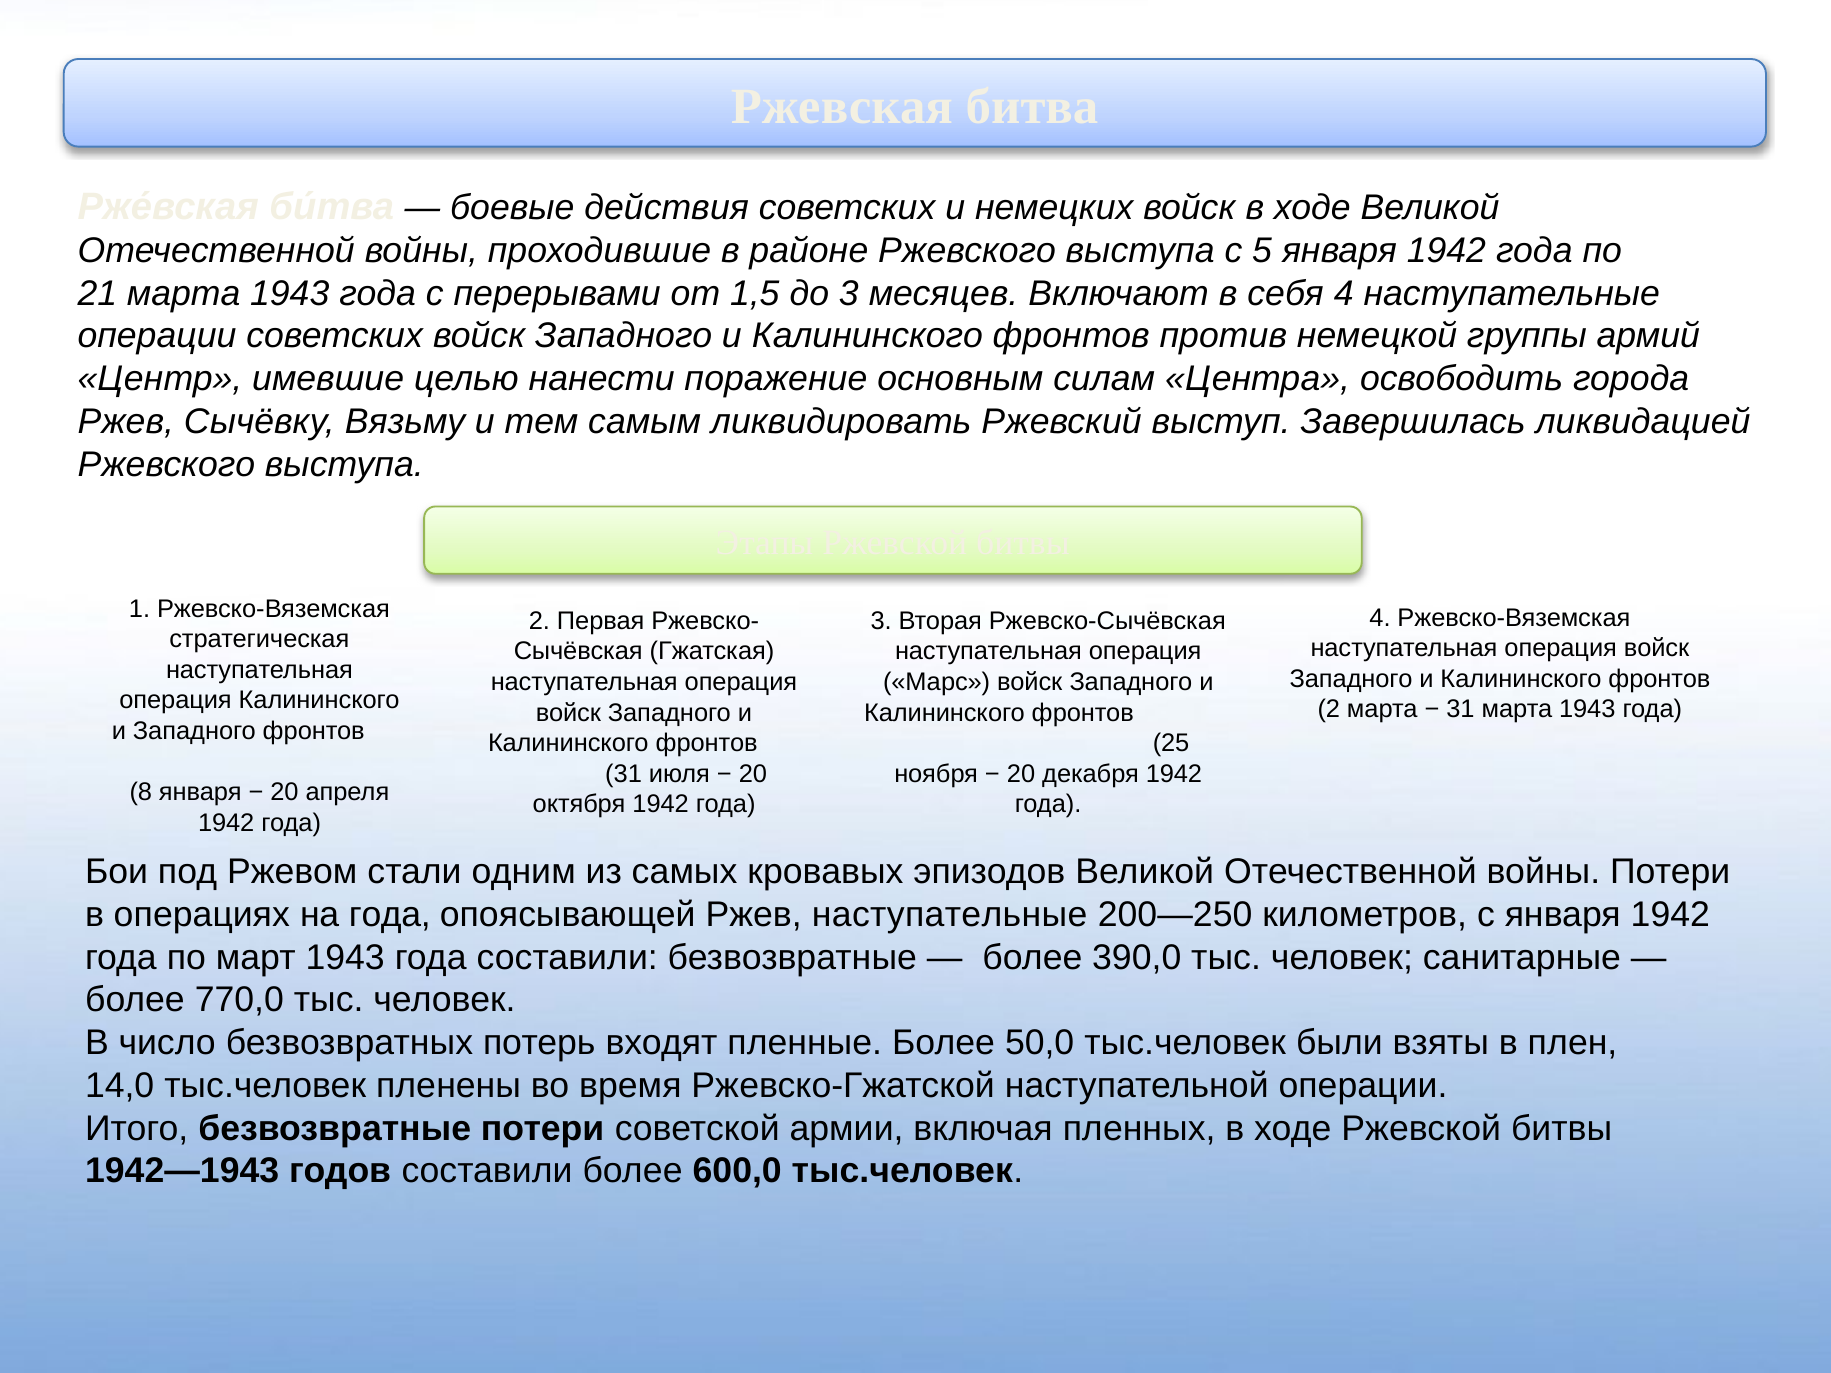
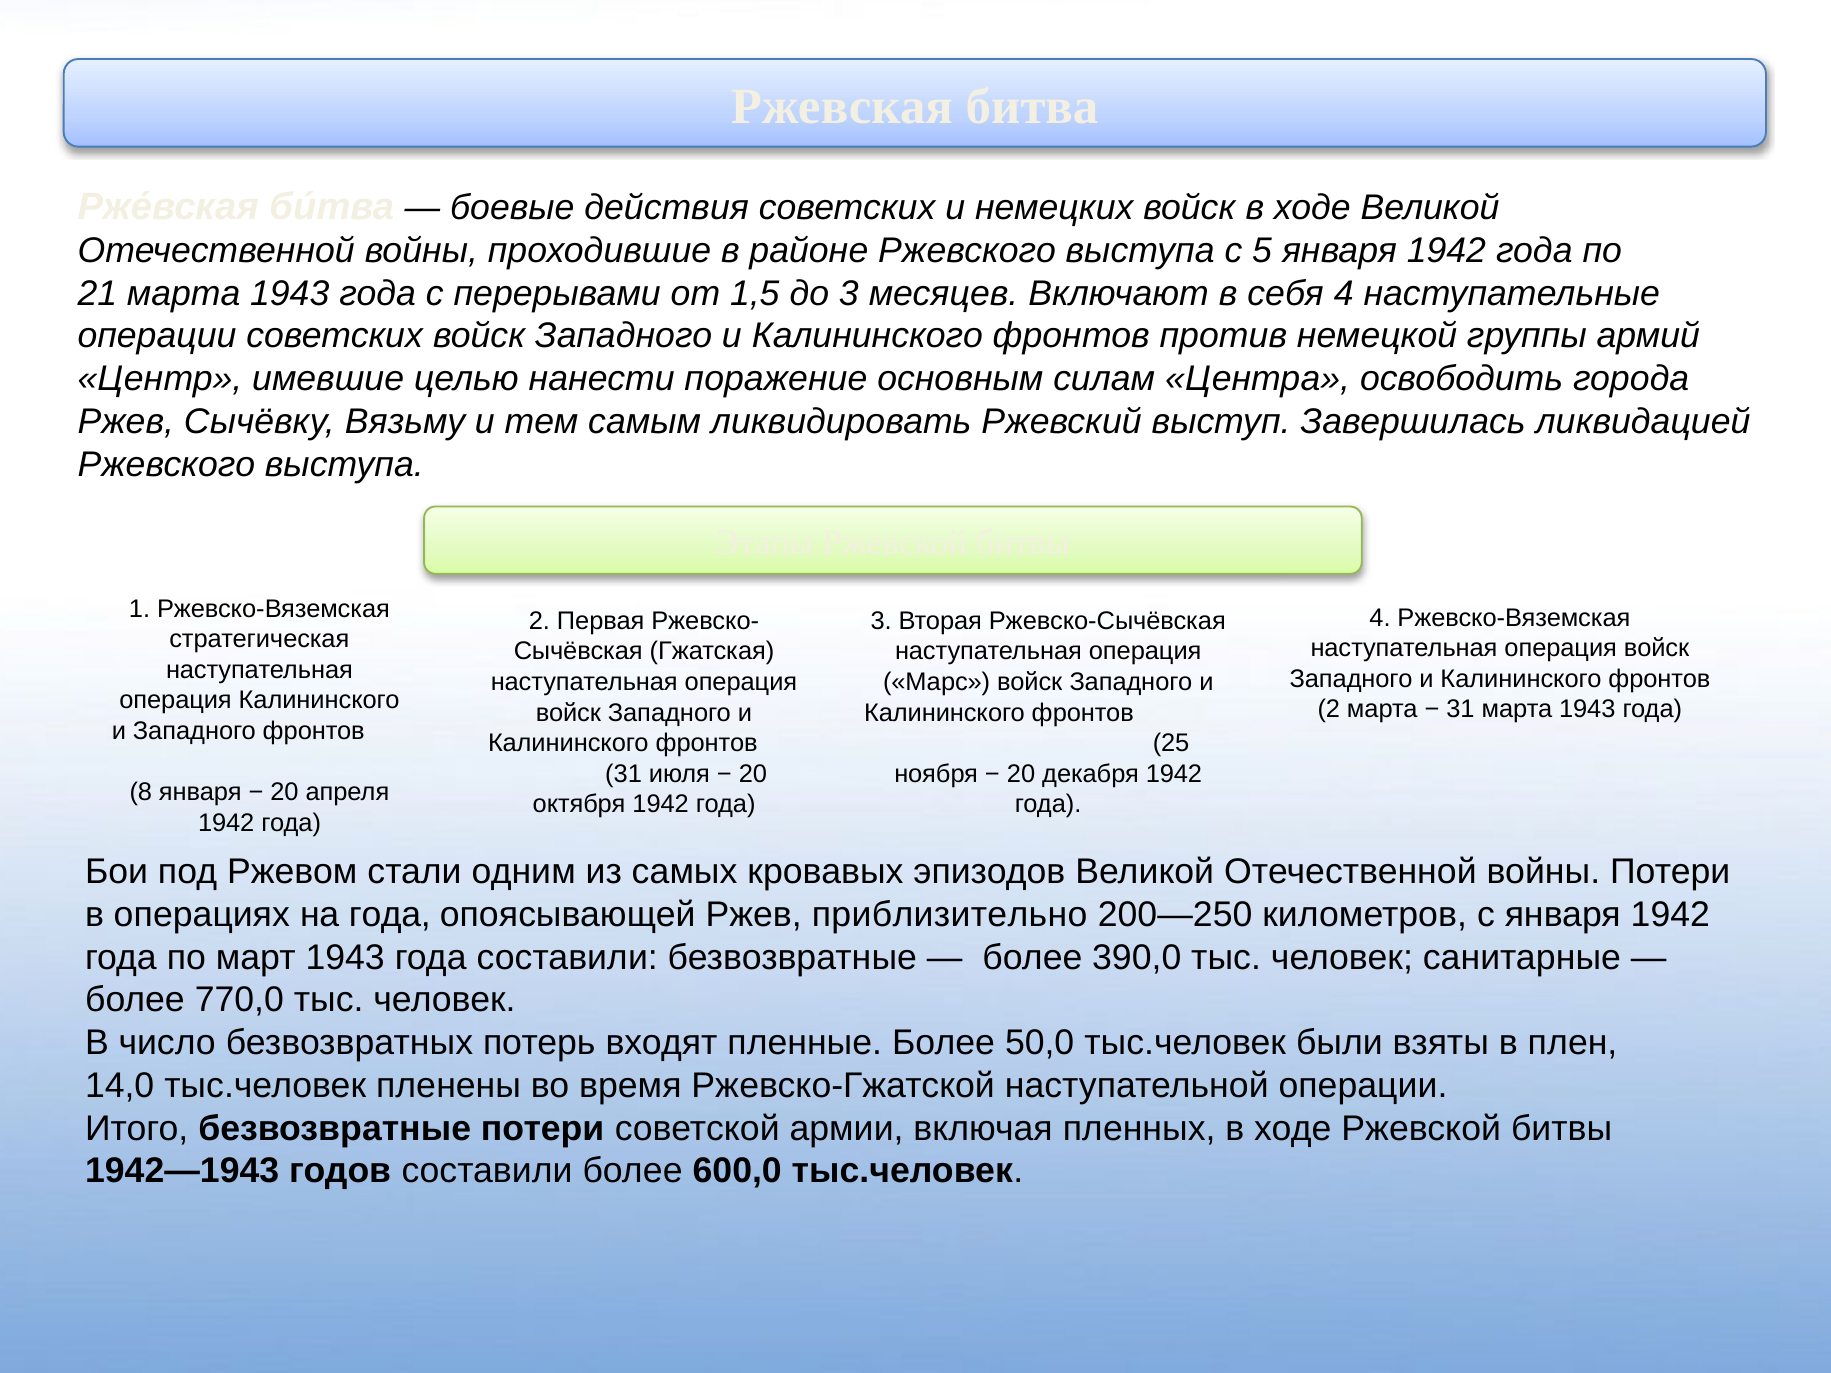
Ржев наступательные: наступательные -> приблизительно (950, 915)
